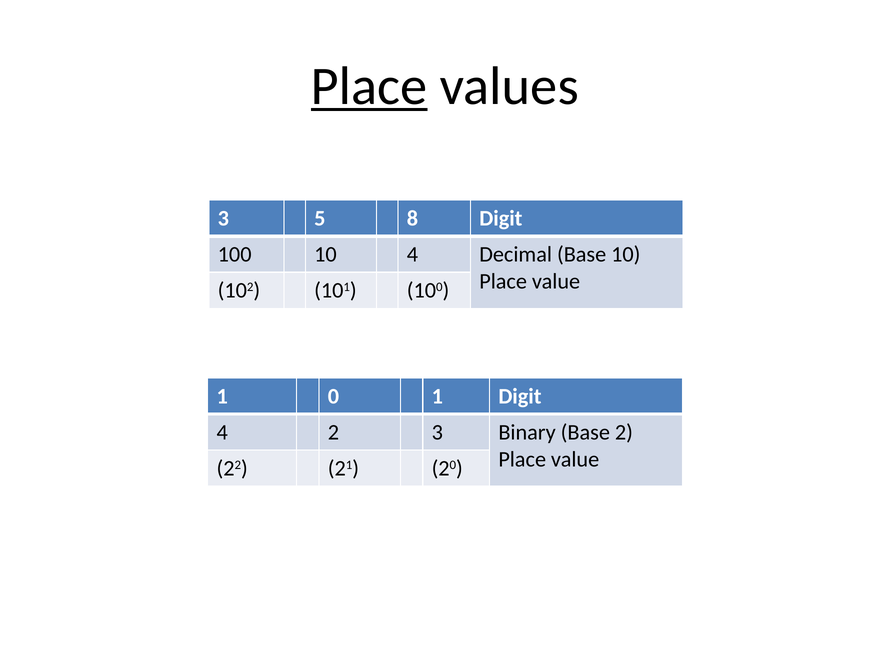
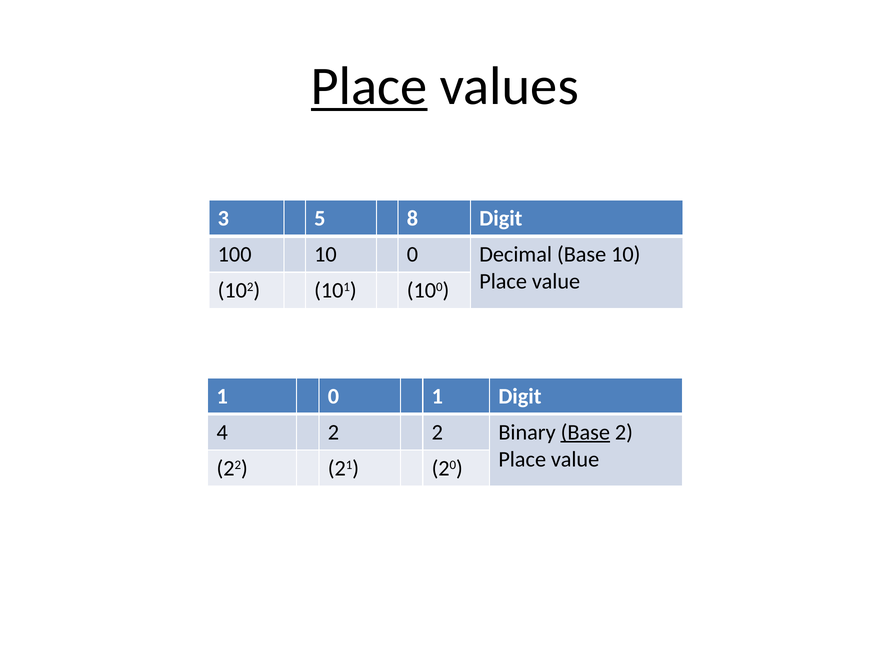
10 4: 4 -> 0 (412, 255)
2 3: 3 -> 2 (437, 433)
Base underline: none -> present (585, 433)
